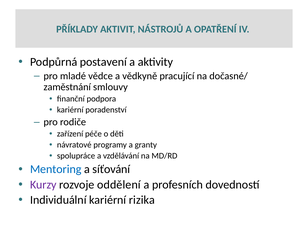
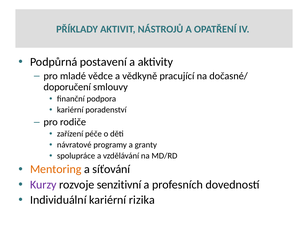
zaměstnání: zaměstnání -> doporučení (67, 87)
Mentoring colour: blue -> orange (56, 169)
oddělení: oddělení -> senzitivní (119, 185)
